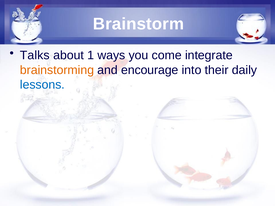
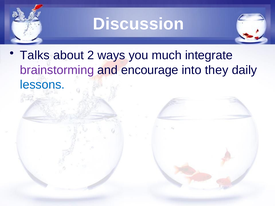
Brainstorm: Brainstorm -> Discussion (138, 24)
1: 1 -> 2 (91, 55)
come: come -> much (167, 55)
brainstorming colour: orange -> purple (57, 70)
their: their -> they (217, 70)
